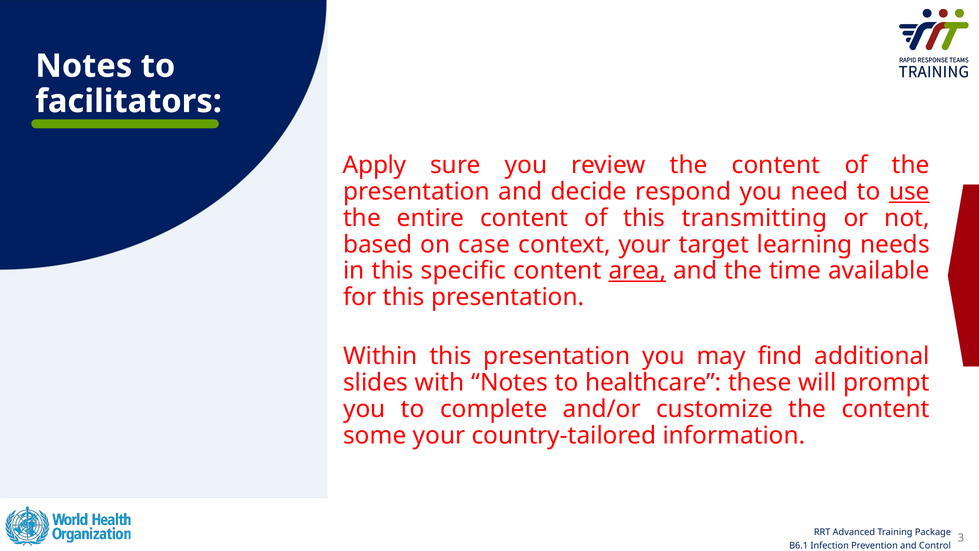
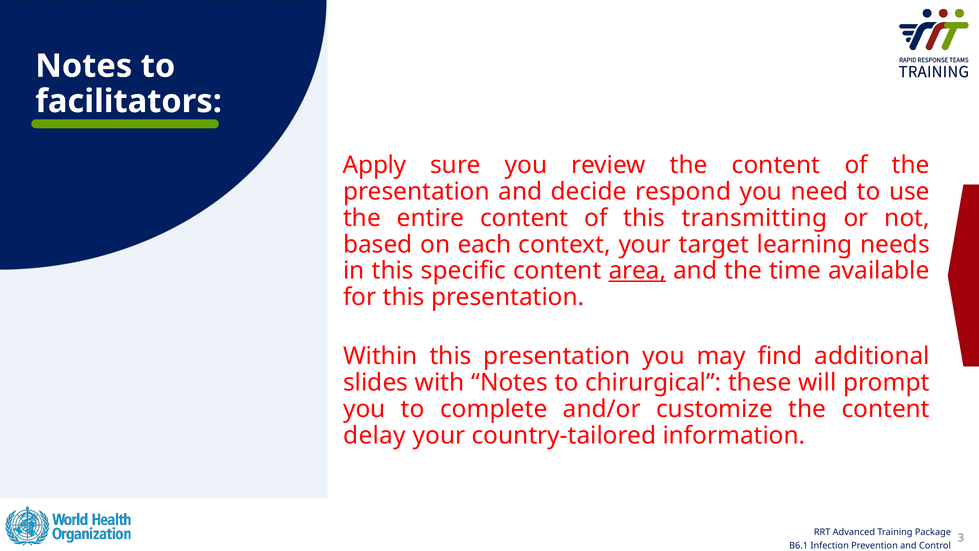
use underline: present -> none (909, 191)
case: case -> each (485, 244)
healthcare: healthcare -> chirurgical (653, 383)
some: some -> delay (375, 435)
